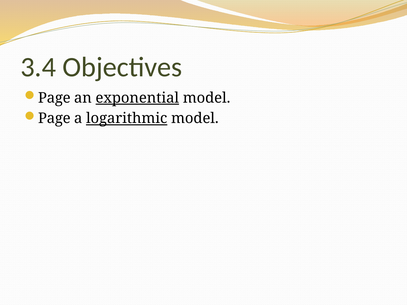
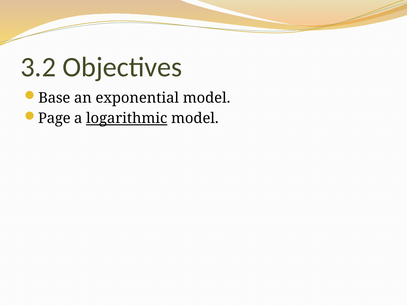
3.4: 3.4 -> 3.2 (38, 67)
Page: Page -> Base (54, 98)
exponential underline: present -> none (137, 98)
